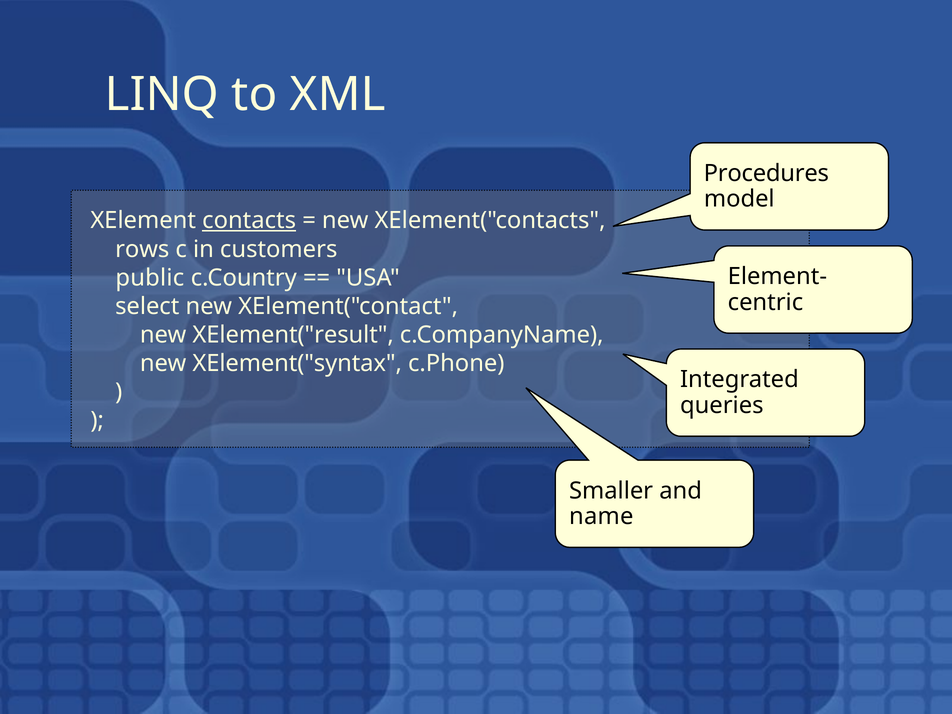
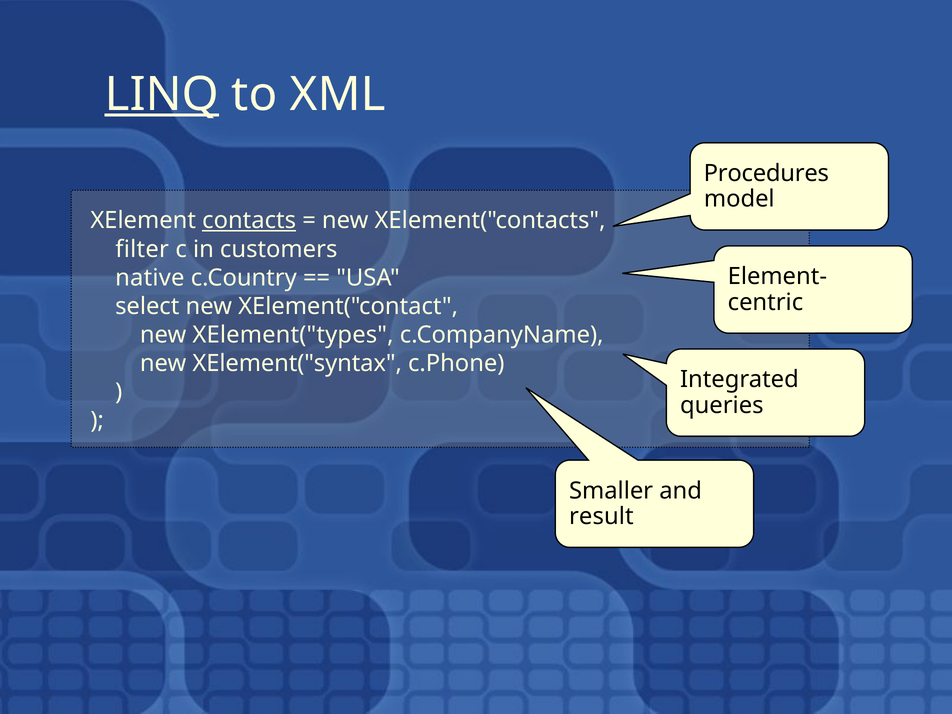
LINQ underline: none -> present (162, 95)
rows: rows -> filter (142, 249)
public: public -> native (150, 278)
XElement("result: XElement("result -> XElement("types (293, 335)
name: name -> result (601, 516)
